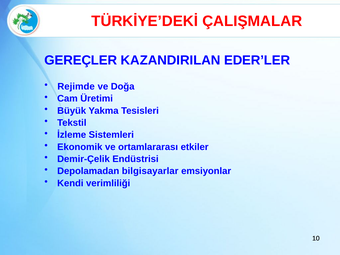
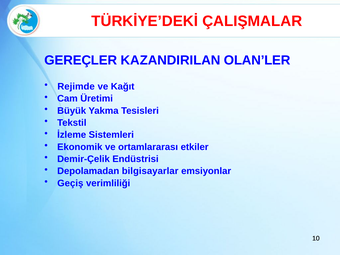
EDER’LER: EDER’LER -> OLAN’LER (257, 60)
Doğa: Doğa -> Kağıt (123, 86)
Kendi: Kendi -> Geçiş (70, 183)
